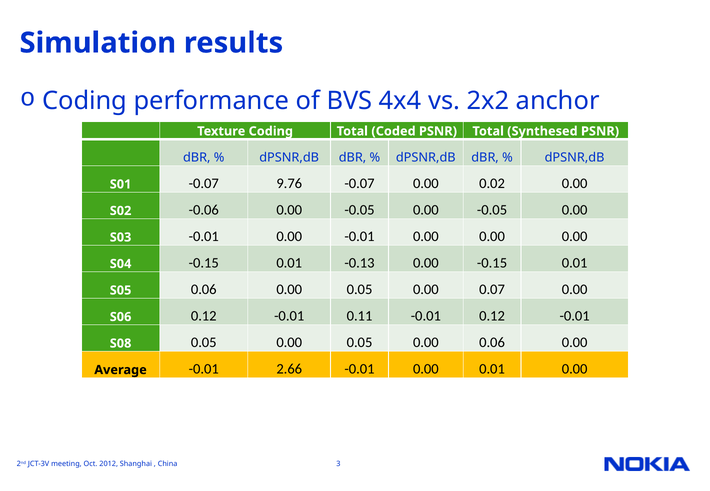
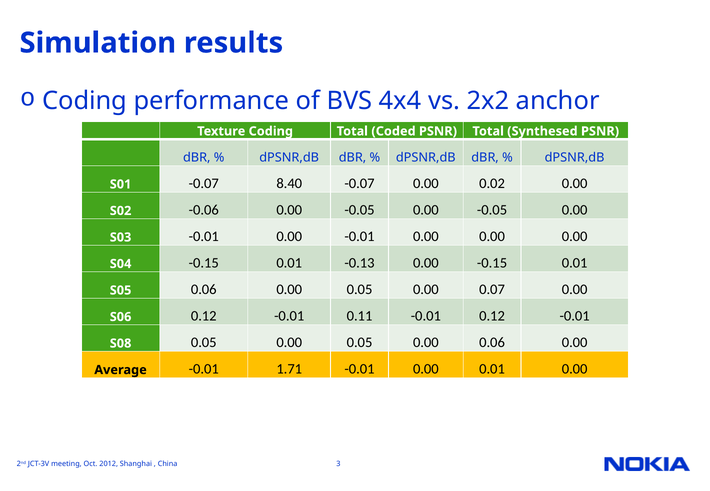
9.76: 9.76 -> 8.40 (289, 184)
2.66: 2.66 -> 1.71 (289, 370)
